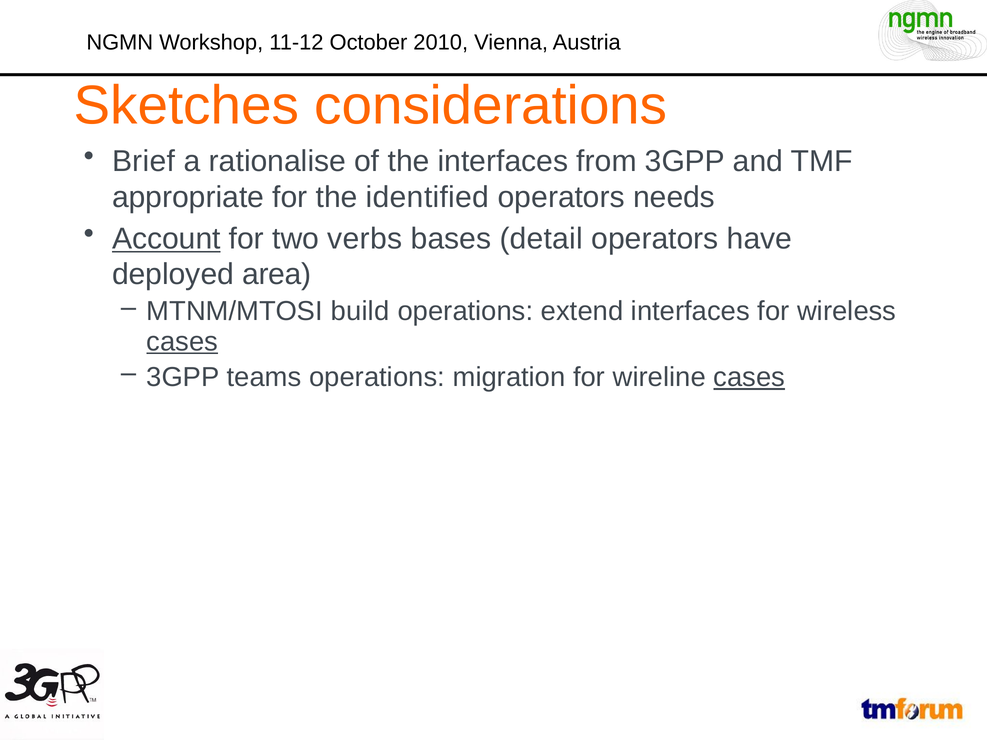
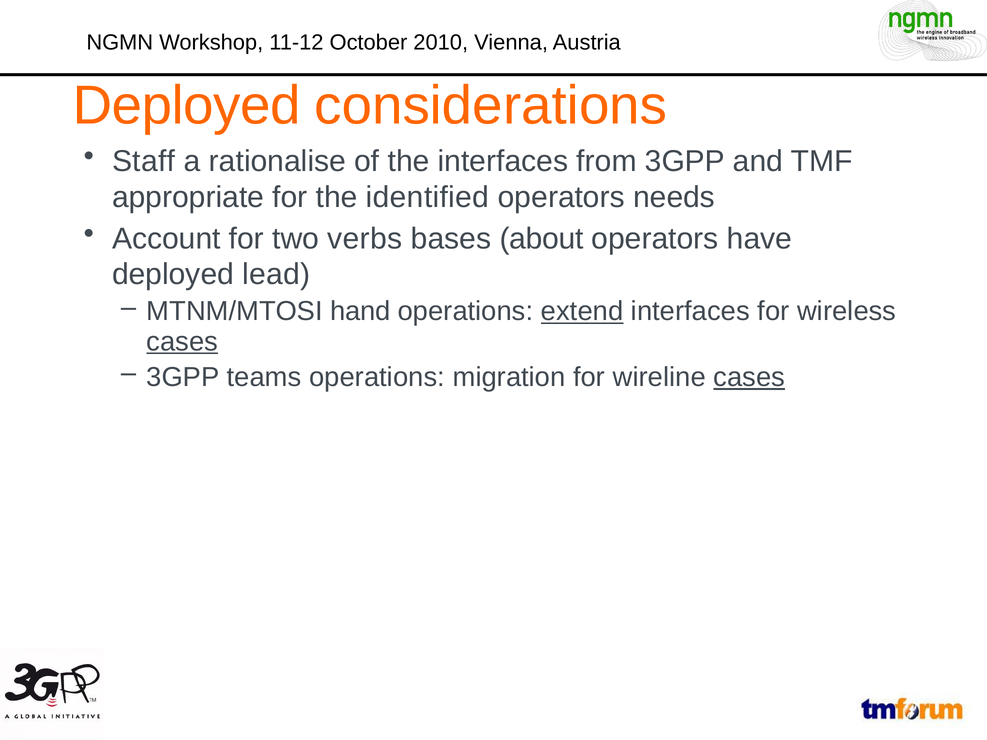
Sketches: Sketches -> Deployed (187, 106)
Brief: Brief -> Staff (144, 161)
Account underline: present -> none (166, 239)
detail: detail -> about (542, 239)
area: area -> lead (276, 274)
build: build -> hand (360, 311)
extend underline: none -> present (582, 311)
